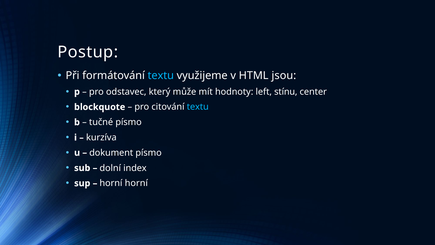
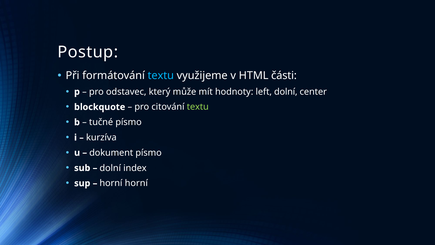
jsou: jsou -> části (284, 75)
left stínu: stínu -> dolní (286, 92)
textu colour: light blue -> light green (198, 107)
